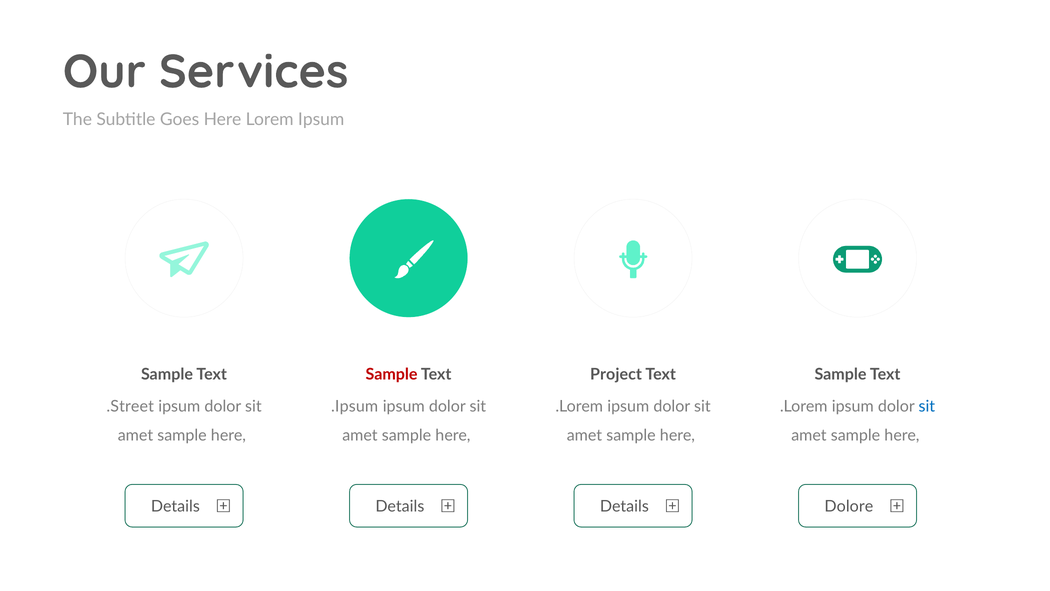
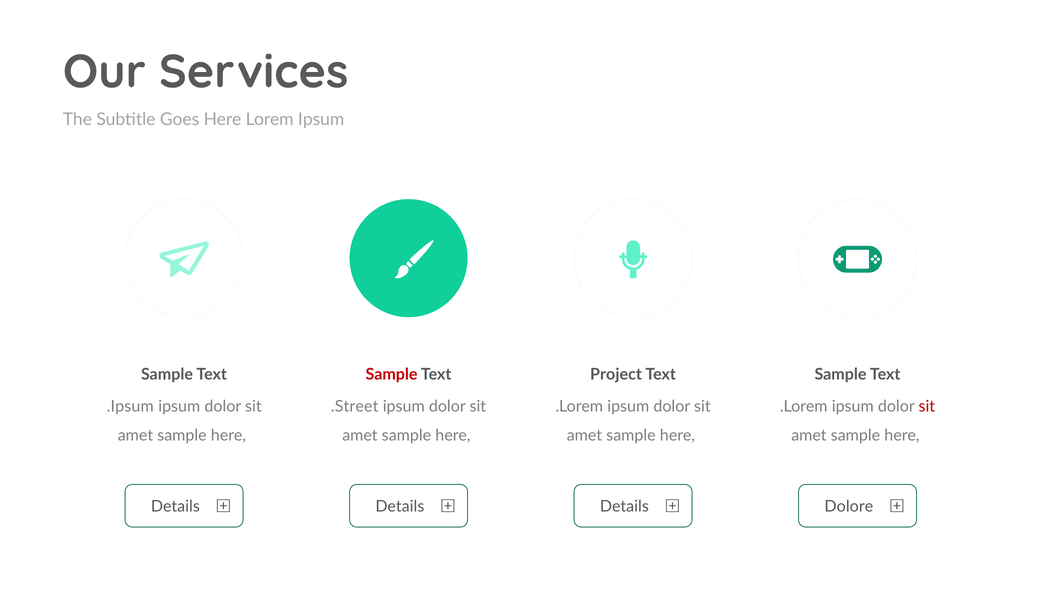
.Street: .Street -> .Ipsum (130, 406)
.Ipsum: .Ipsum -> .Street (355, 406)
sit colour: blue -> red (927, 406)
